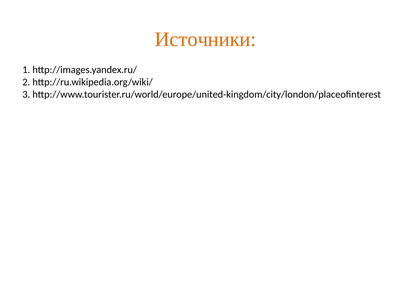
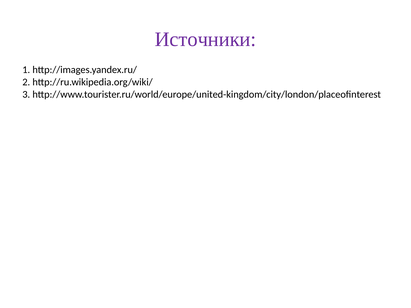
Источники colour: orange -> purple (206, 39)
